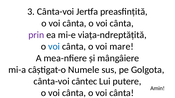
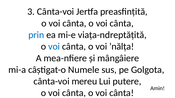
prin colour: purple -> blue (36, 35)
mare: mare -> ʼnălța (122, 47)
cântec: cântec -> mereu (84, 82)
